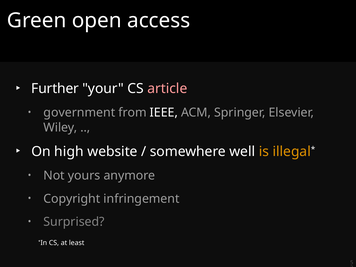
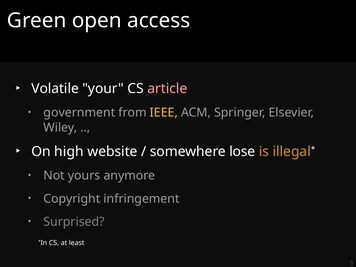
Further: Further -> Volatile (55, 89)
IEEE colour: white -> yellow (164, 113)
well: well -> lose (242, 152)
